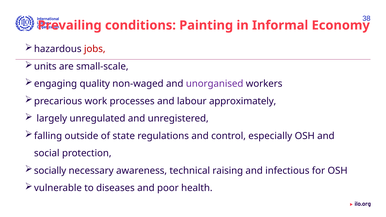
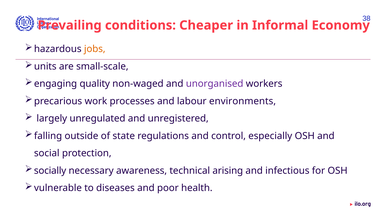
Painting: Painting -> Cheaper (206, 25)
jobs colour: red -> orange (95, 49)
approximately: approximately -> environments (243, 101)
raising: raising -> arising (228, 171)
